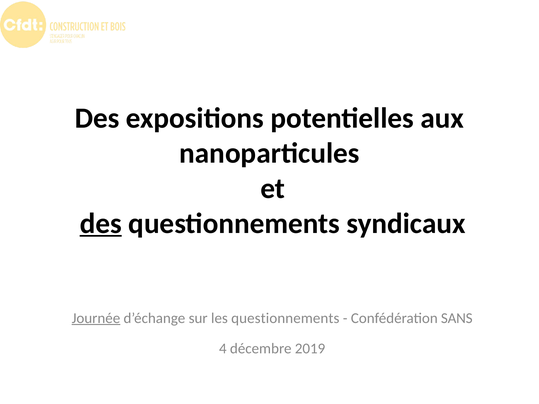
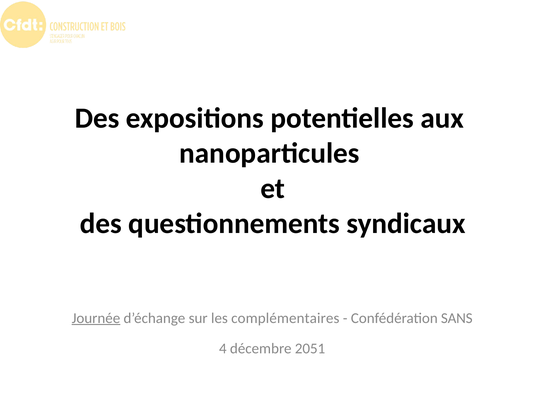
des underline: present -> none (101, 224)
les questionnements: questionnements -> complémentaires (285, 318)
2019: 2019 -> 2051 (310, 349)
